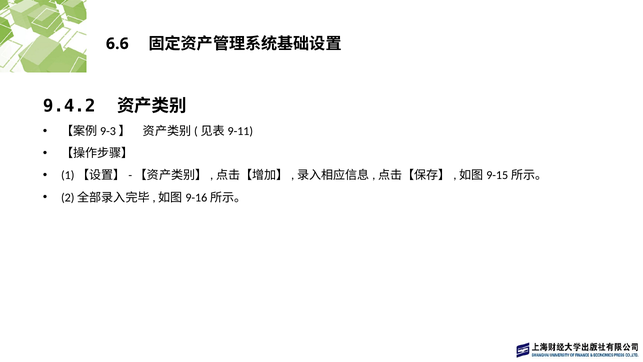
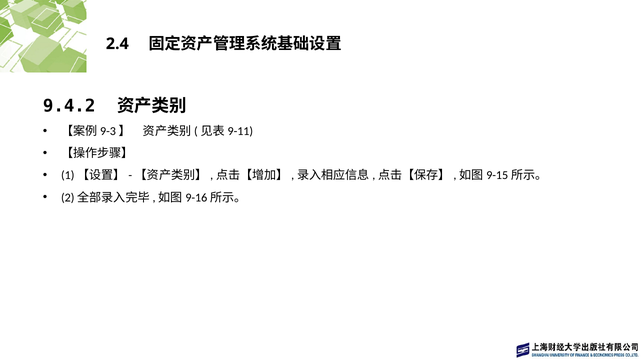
6.6: 6.6 -> 2.4 (117, 44)
